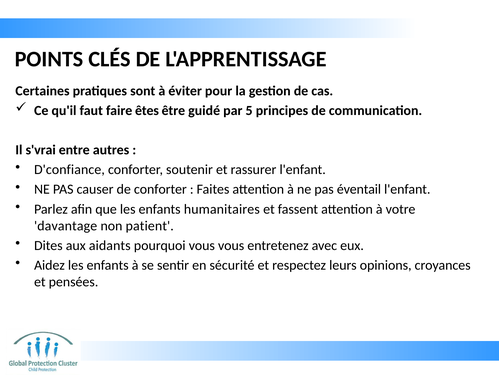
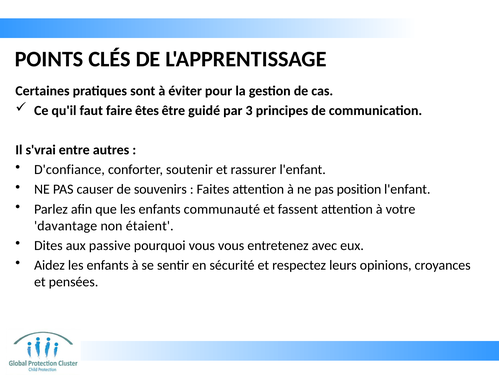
5: 5 -> 3 (249, 110)
de conforter: conforter -> souvenirs (160, 189)
éventail: éventail -> position (359, 189)
humanitaires: humanitaires -> communauté (222, 209)
patient: patient -> étaient (150, 225)
aidants: aidants -> passive (110, 245)
